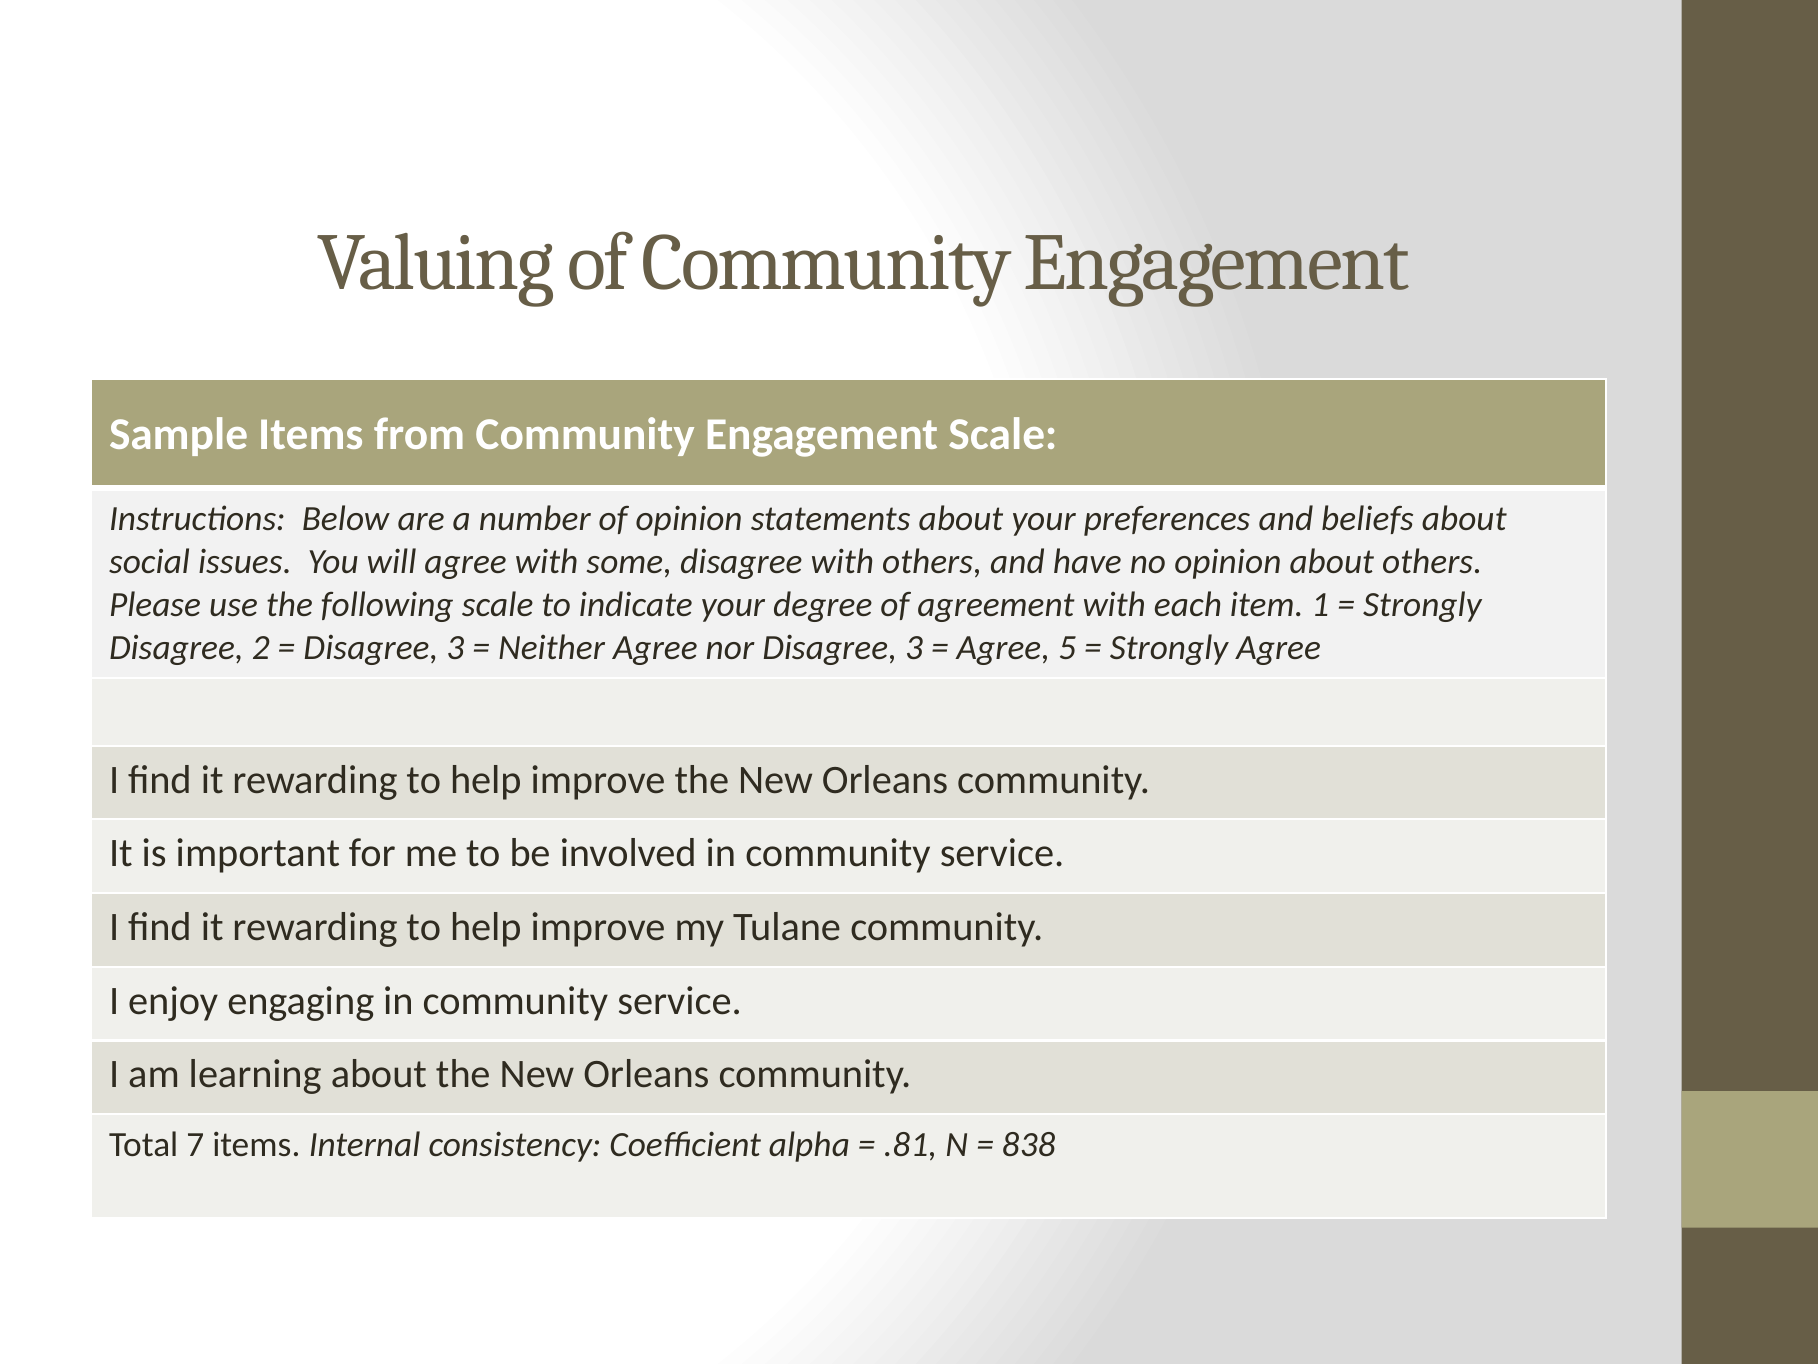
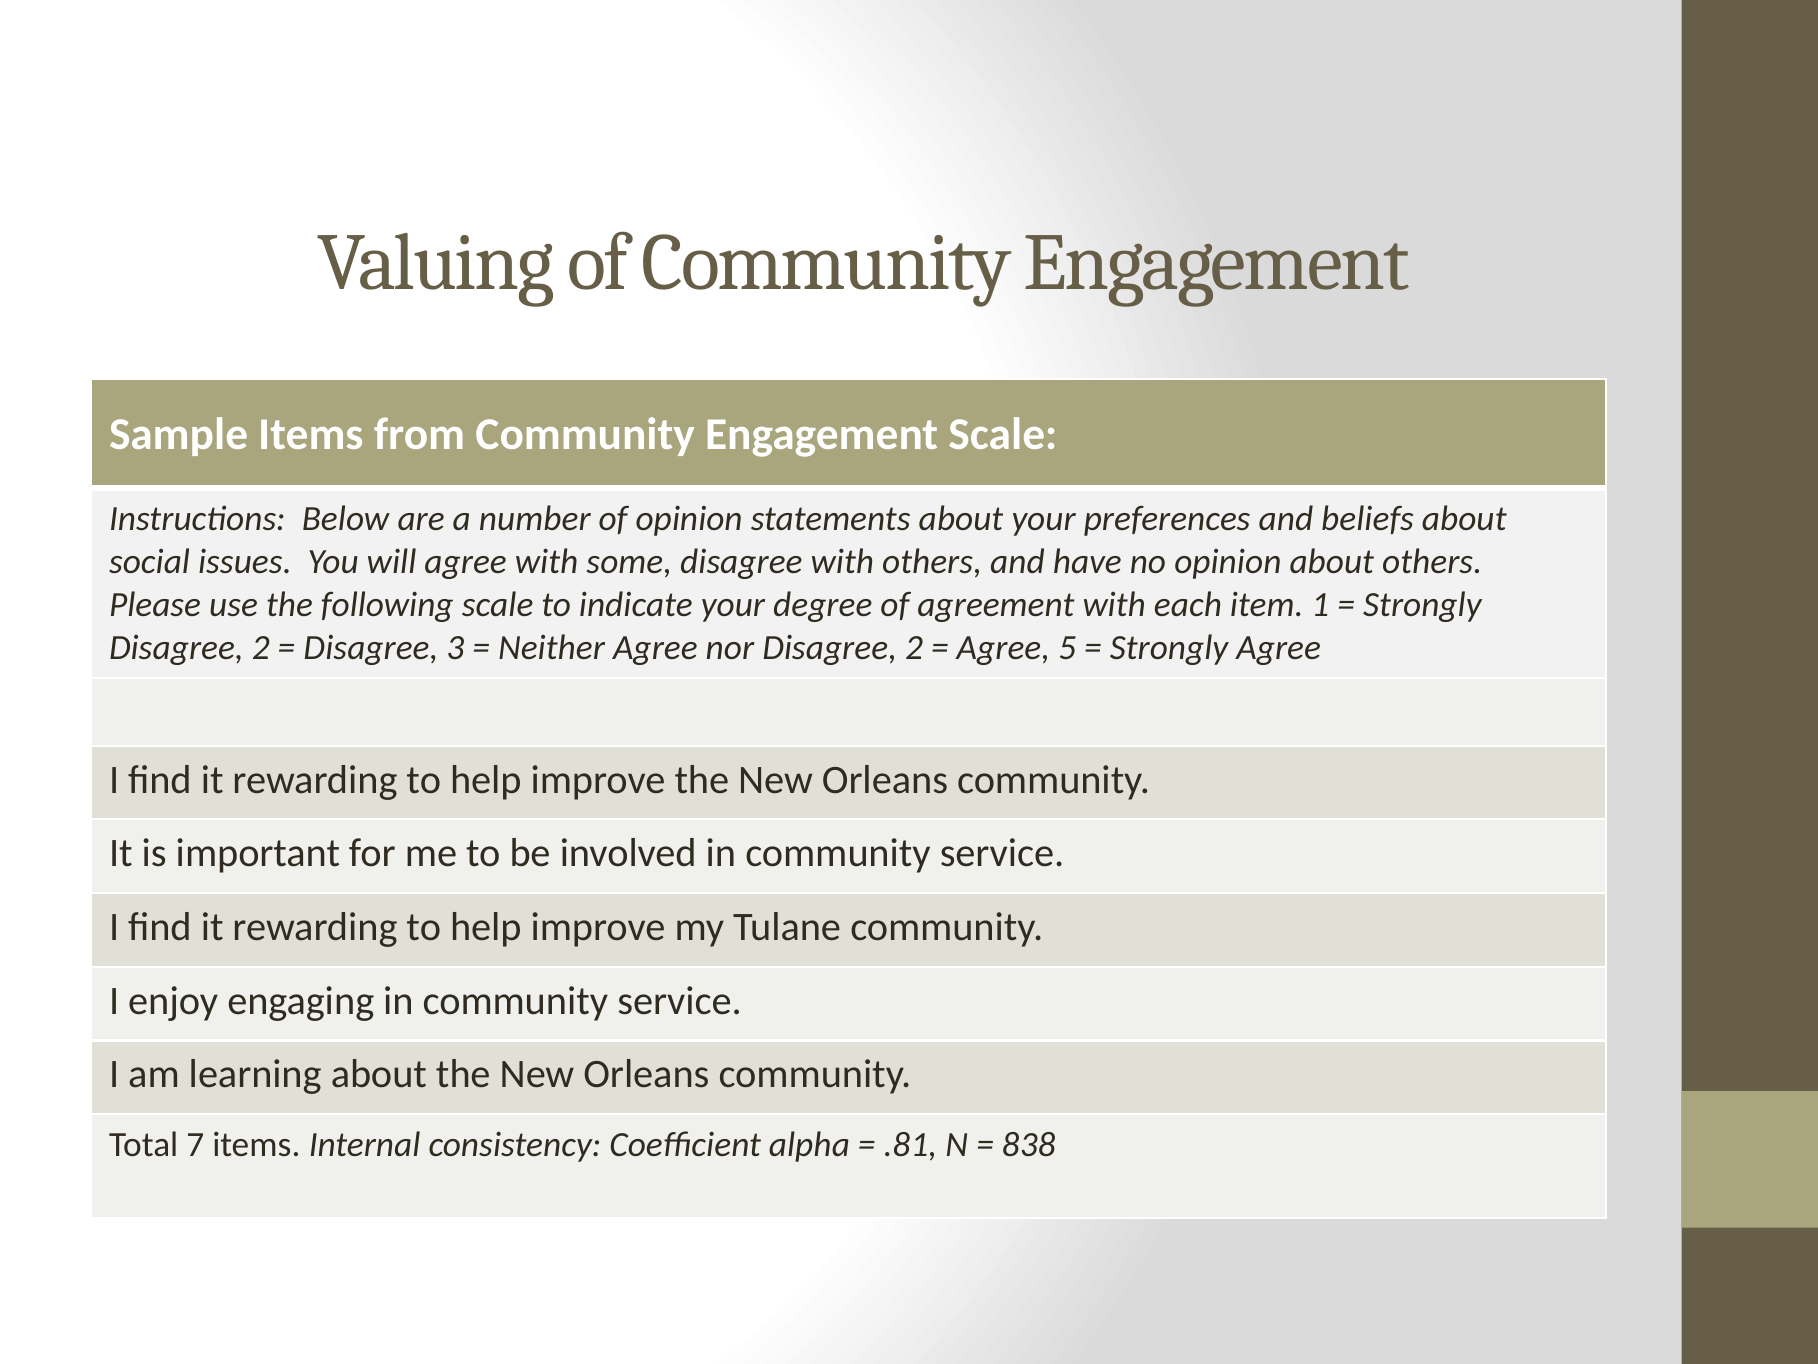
nor Disagree 3: 3 -> 2 (914, 648)
